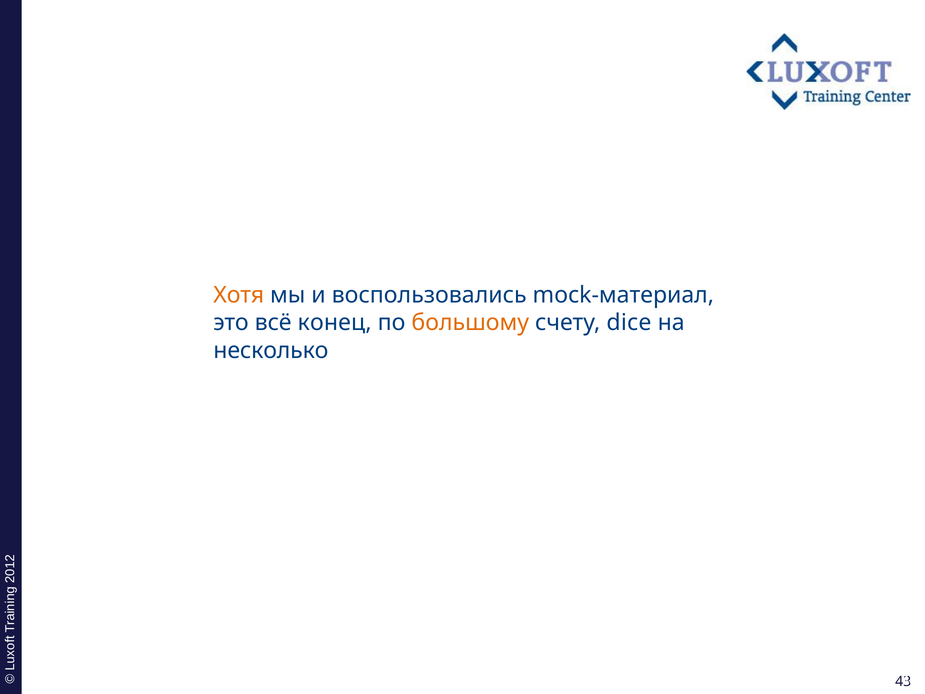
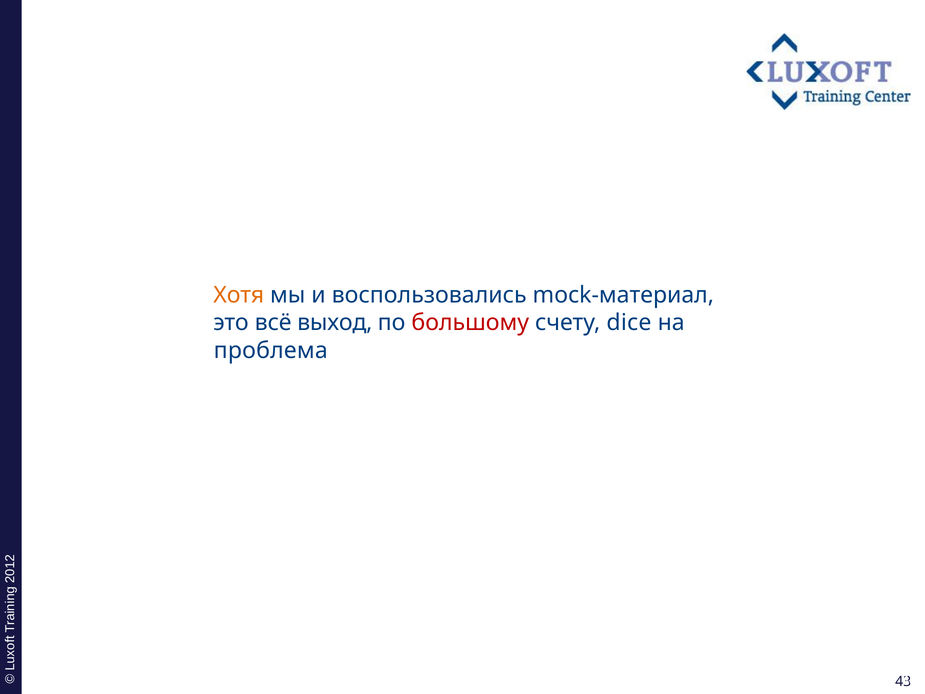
конец: конец -> выход (335, 323)
большому colour: orange -> red (470, 323)
несколько: несколько -> проблема (271, 350)
